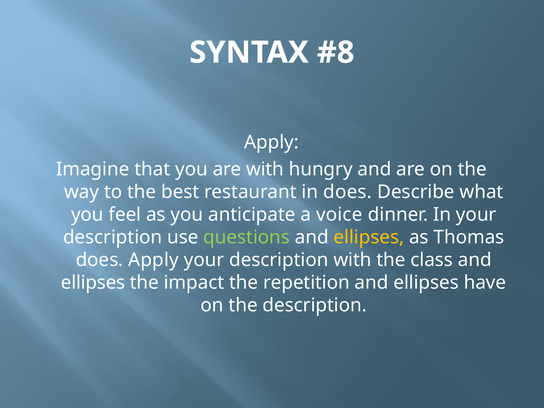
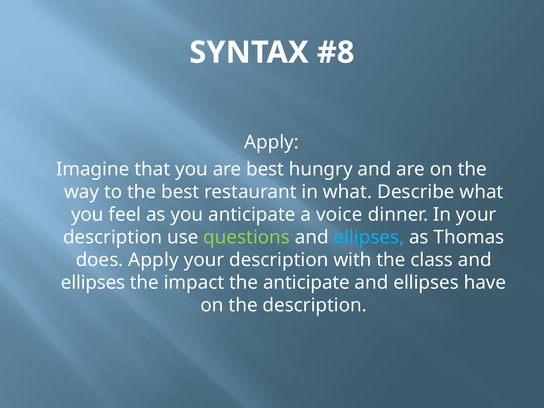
are with: with -> best (265, 169)
in does: does -> what (348, 192)
ellipses colour: yellow -> light blue (369, 237)
the repetition: repetition -> anticipate (307, 282)
